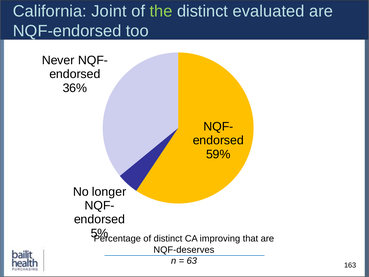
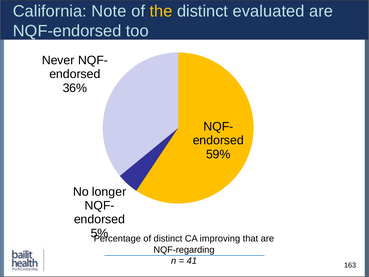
Joint: Joint -> Note (109, 11)
the colour: light green -> yellow (161, 11)
NQF-deserves: NQF-deserves -> NQF-regarding (184, 250)
63: 63 -> 41 (192, 261)
